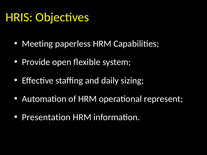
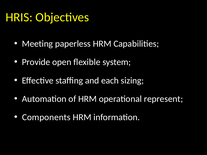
daily: daily -> each (110, 81)
Presentation: Presentation -> Components (46, 117)
